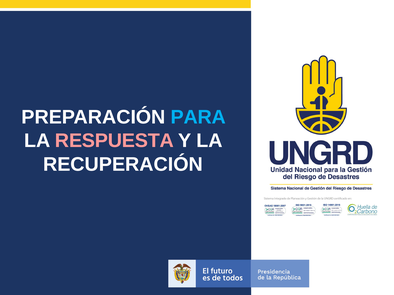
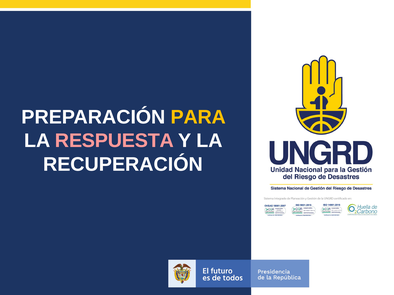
PARA colour: light blue -> yellow (198, 117)
